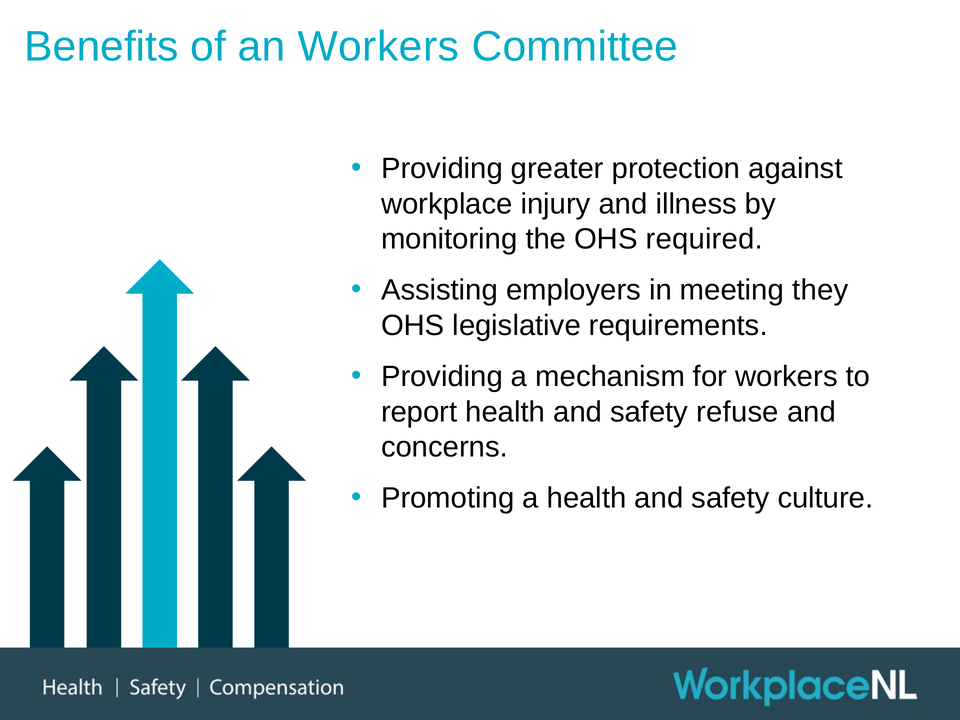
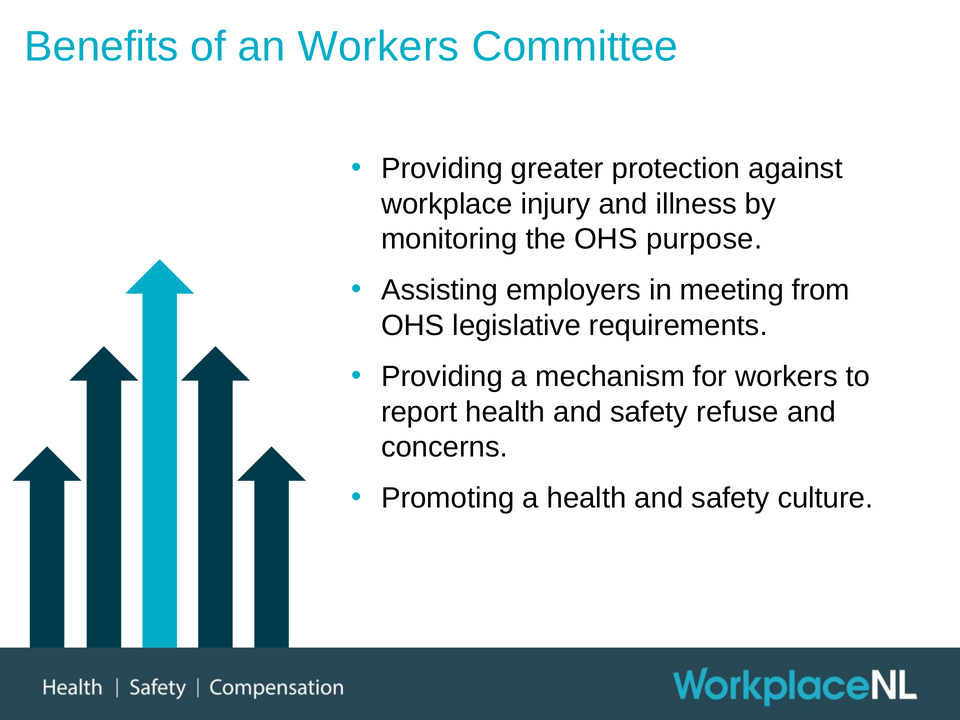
required: required -> purpose (704, 239)
they: they -> from (821, 290)
